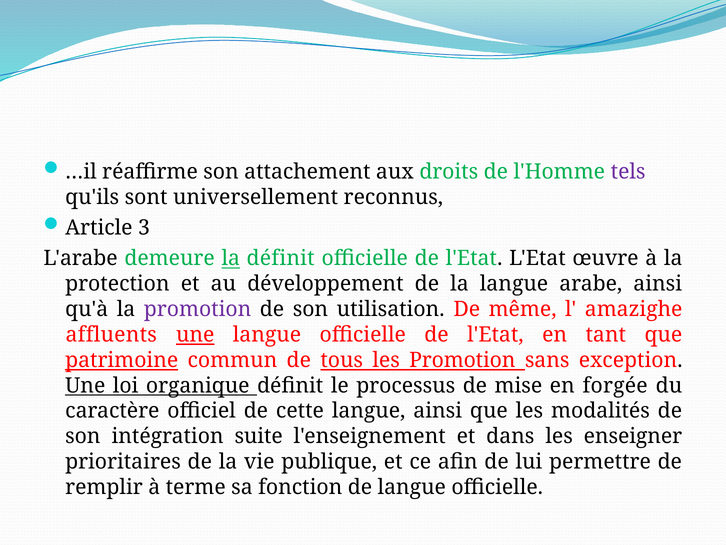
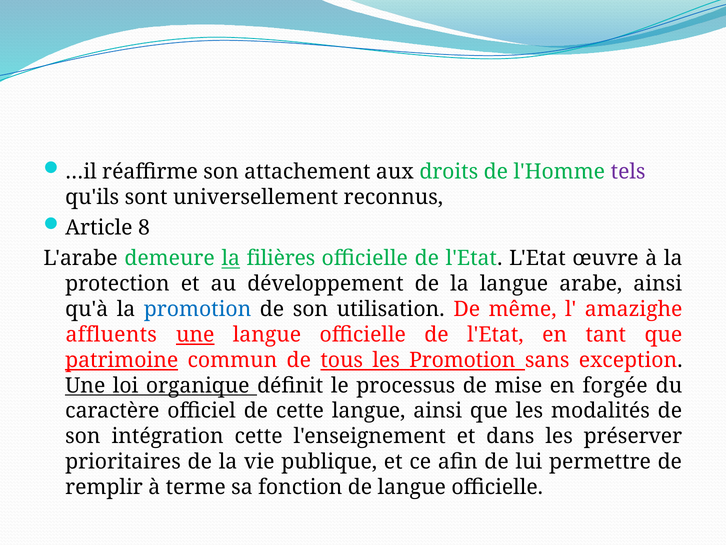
3: 3 -> 8 (144, 227)
la définit: définit -> filières (281, 258)
promotion colour: purple -> blue (198, 309)
intégration suite: suite -> cette (259, 436)
enseigner: enseigner -> préserver (633, 436)
